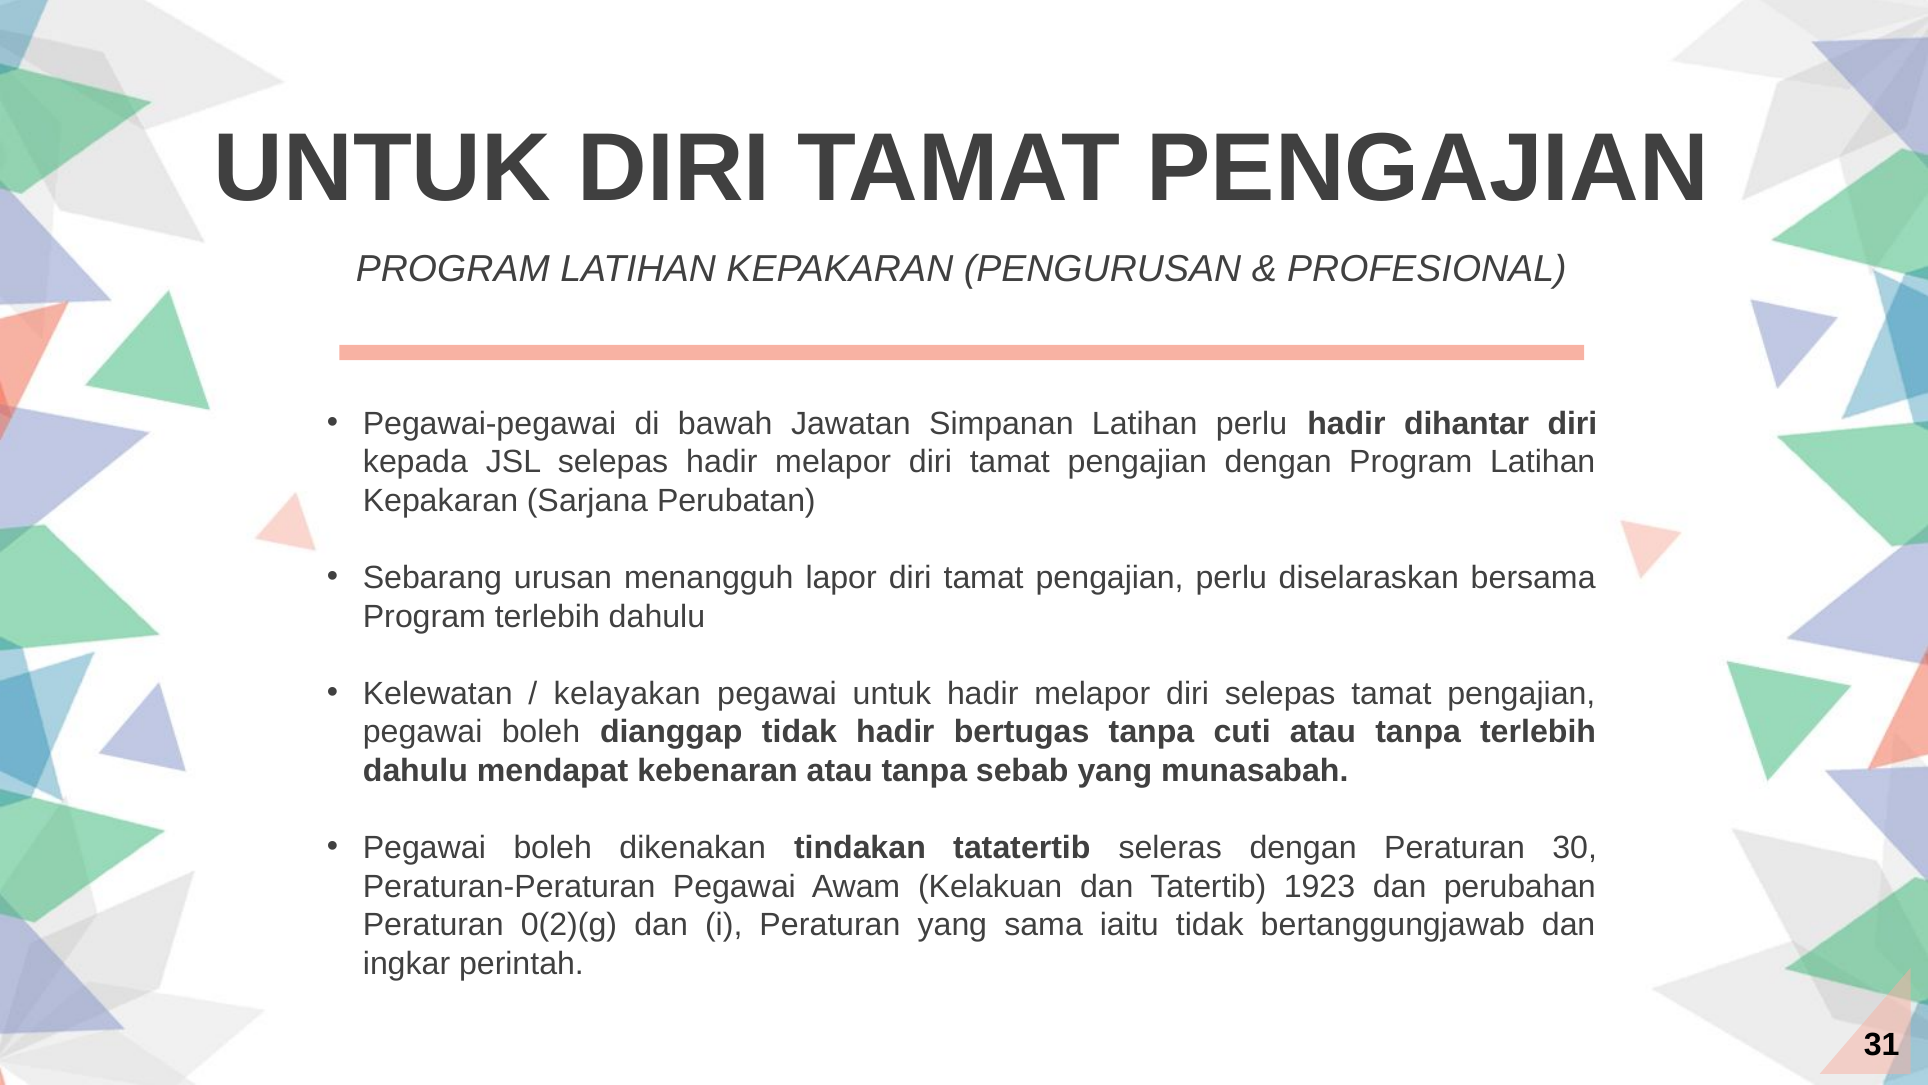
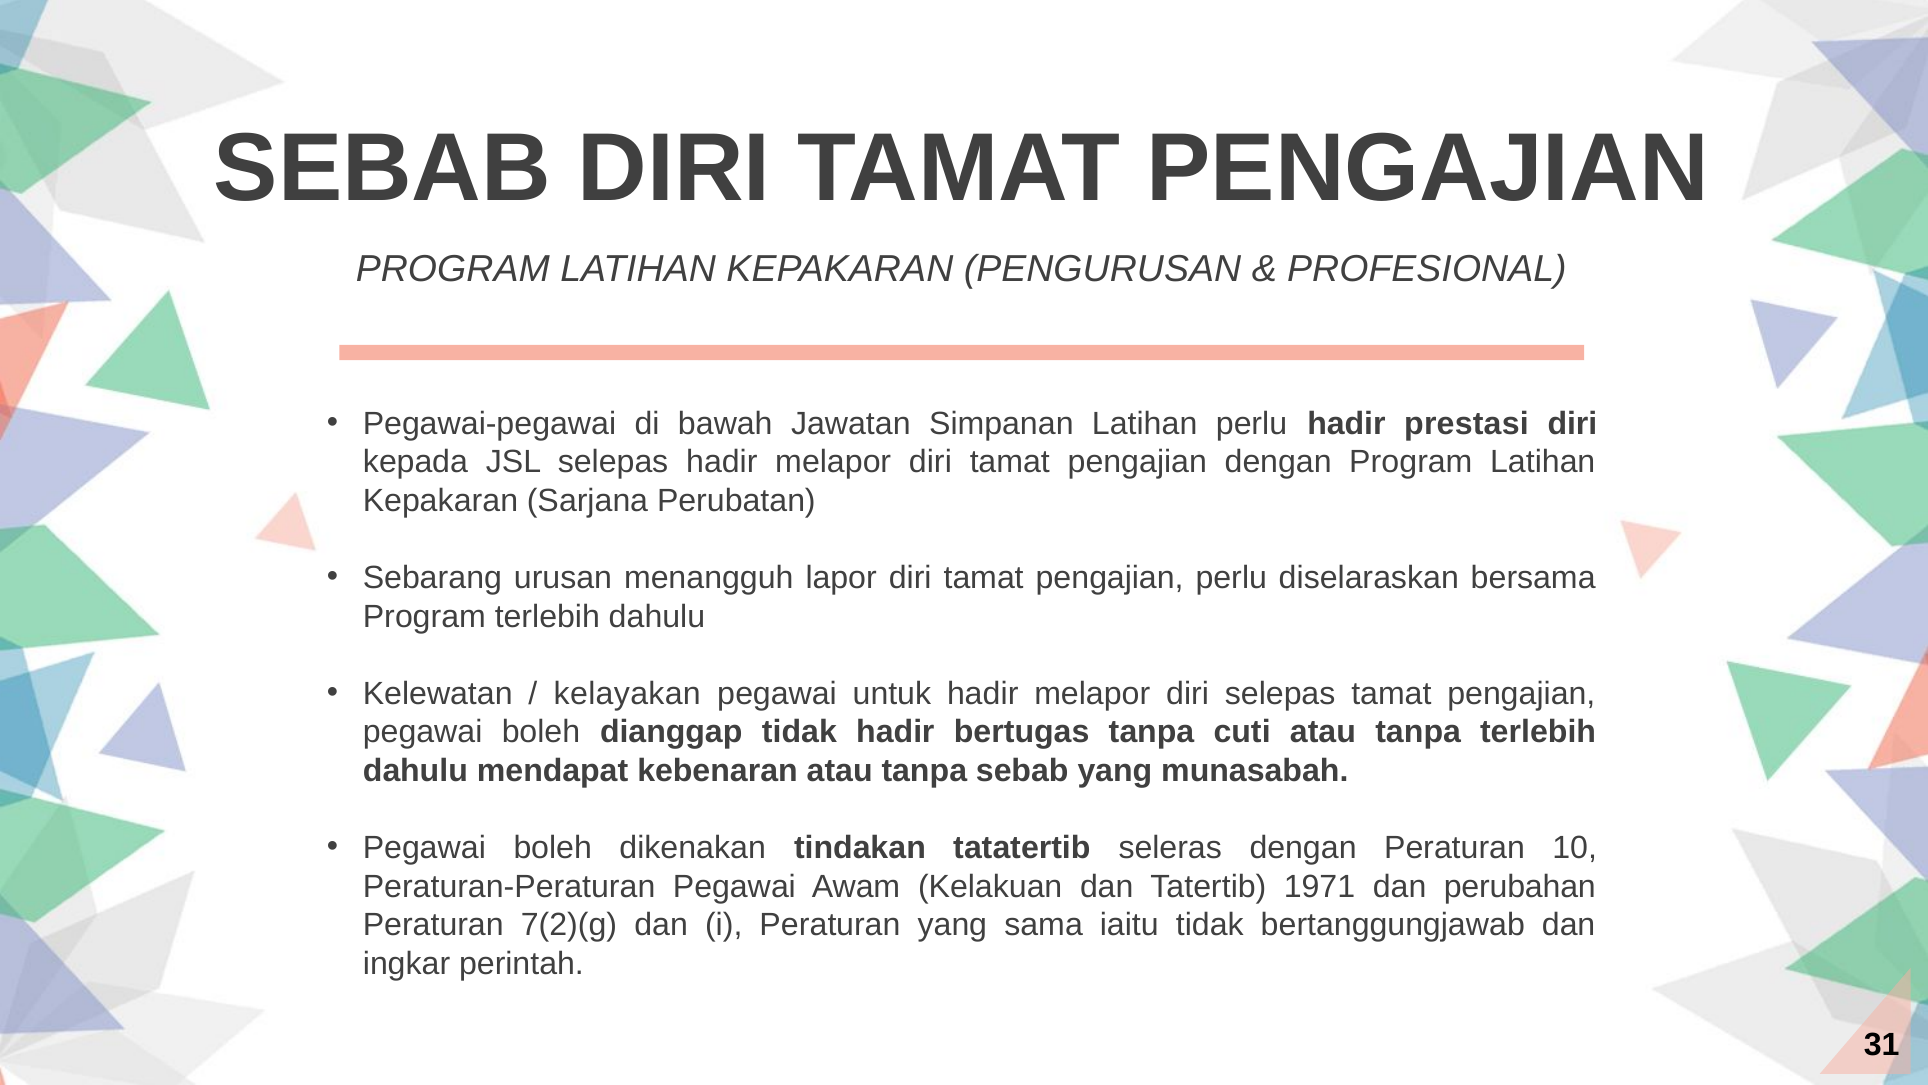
UNTUK: UNTUK -> SEBAB (383, 168)
dihantar: dihantar -> prestasi (1466, 424)
30: 30 -> 10 (1575, 848)
1923: 1923 -> 1971 (1319, 886)
0(2)(g: 0(2)(g -> 7(2)(g (569, 925)
